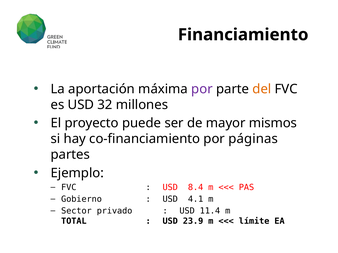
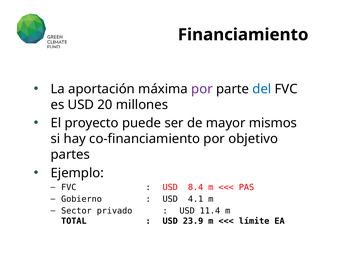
del colour: orange -> blue (262, 89)
32: 32 -> 20 (105, 105)
páginas: páginas -> objetivo (253, 139)
